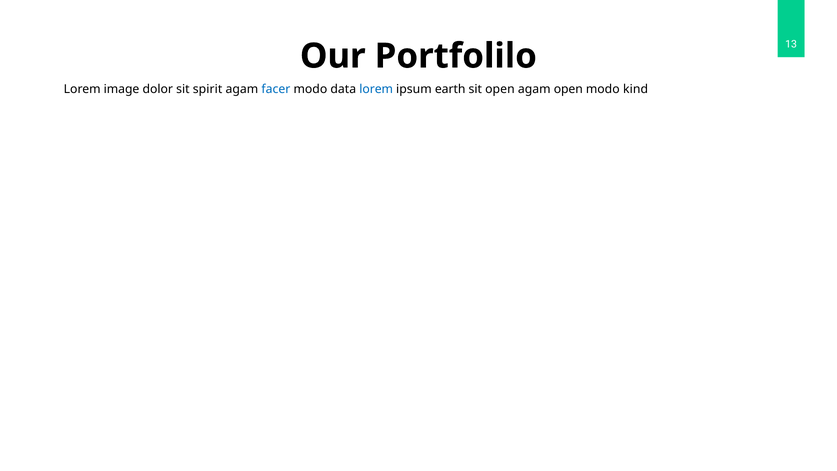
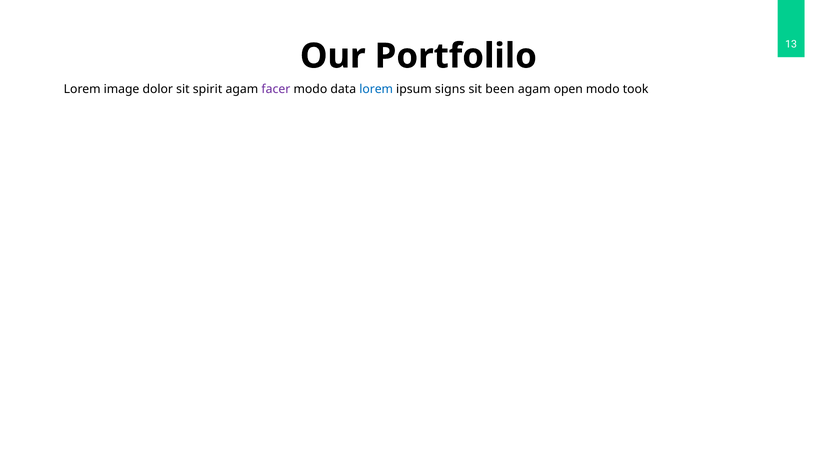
facer colour: blue -> purple (276, 89)
earth: earth -> signs (450, 89)
sit open: open -> been (500, 89)
kind: kind -> took (636, 89)
